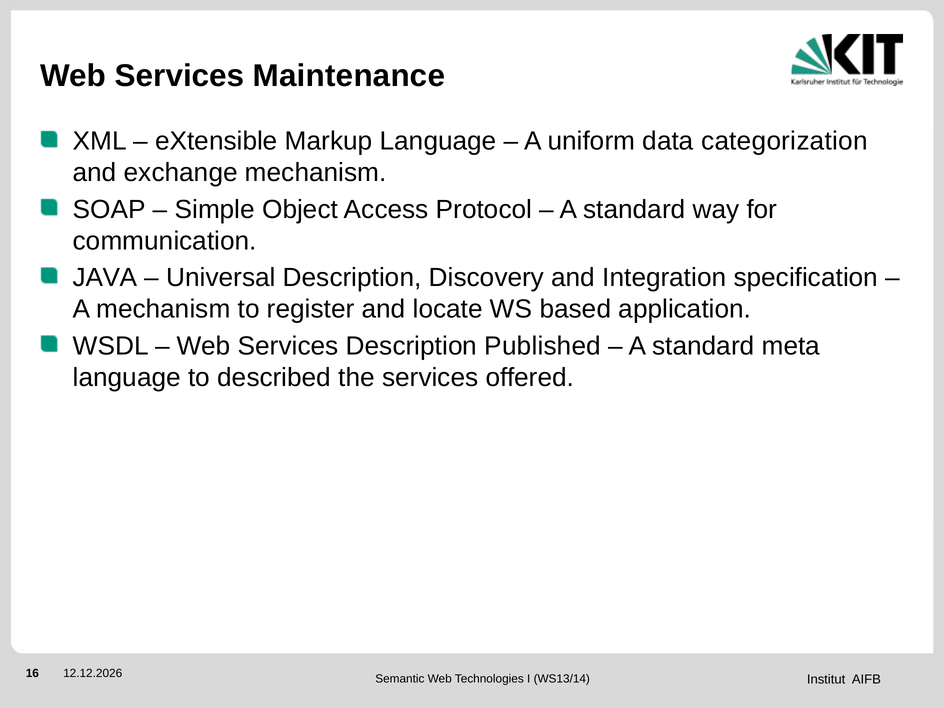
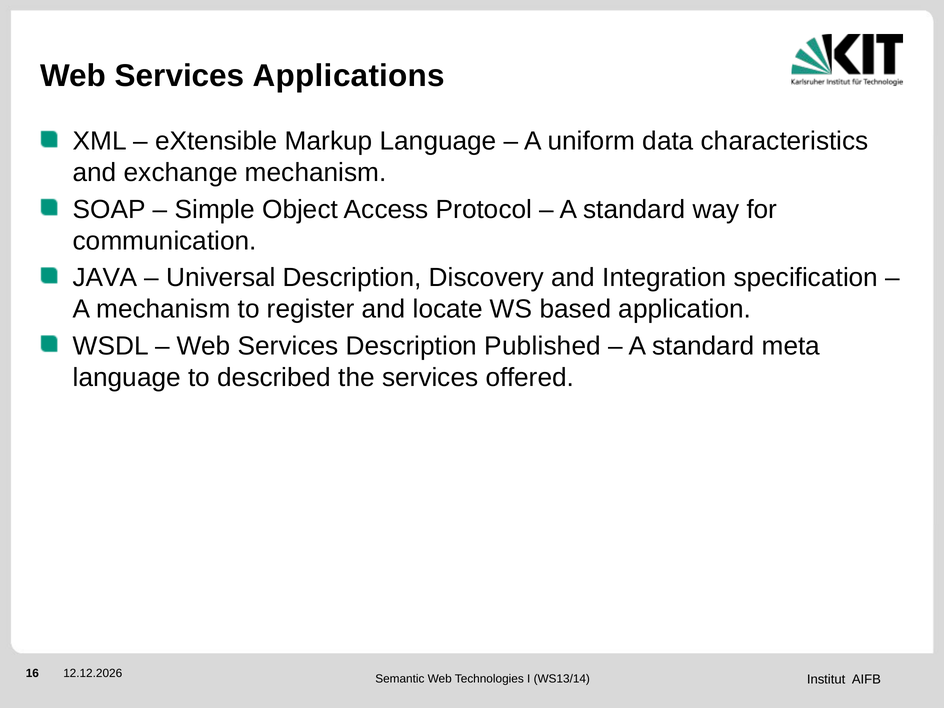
Maintenance: Maintenance -> Applications (349, 76)
categorization: categorization -> characteristics (785, 141)
